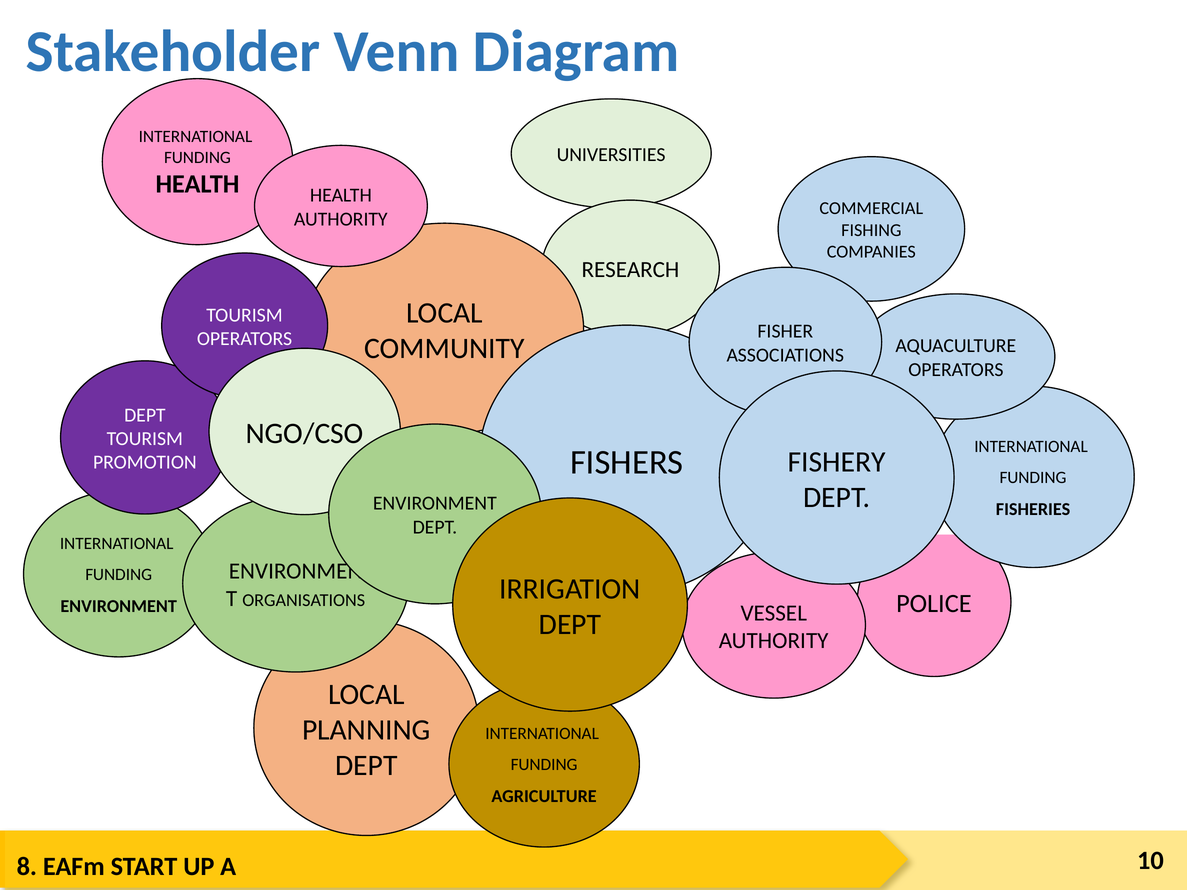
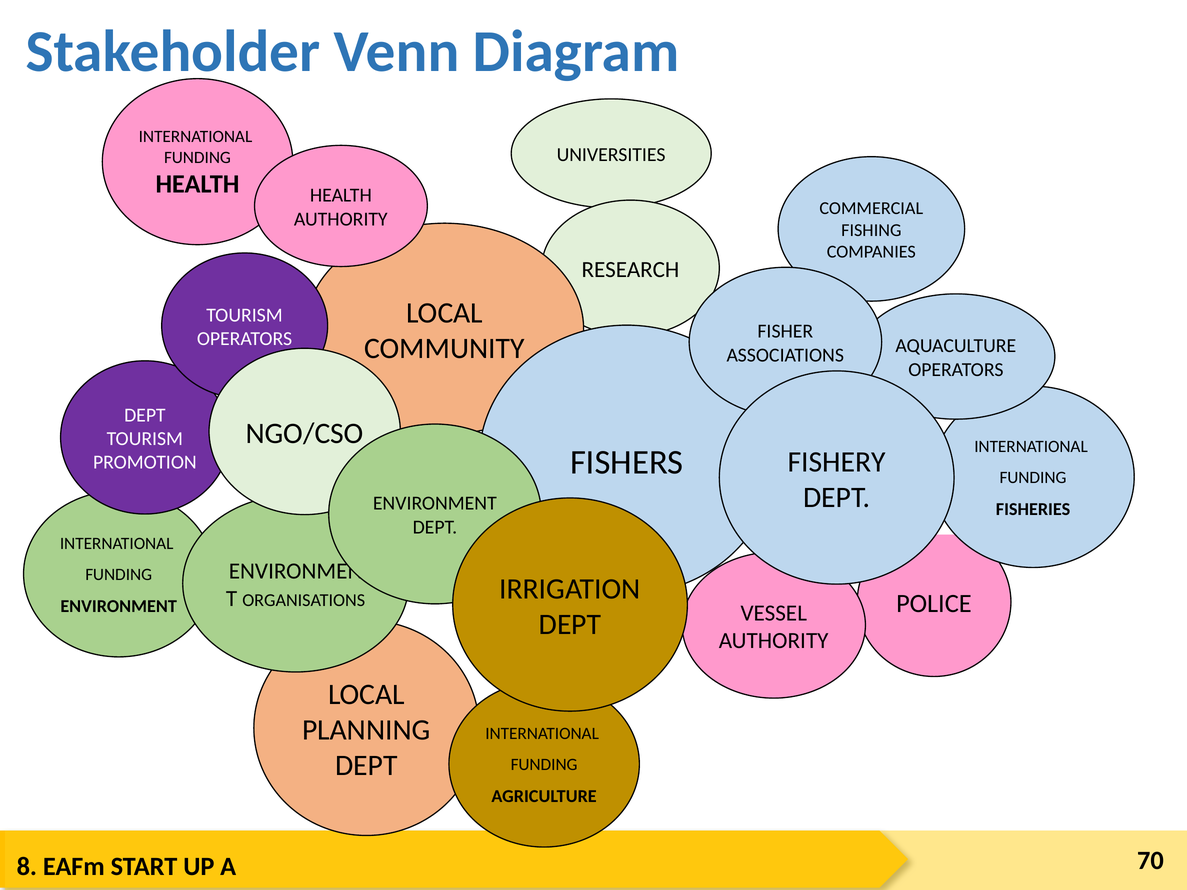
10: 10 -> 70 (1150, 861)
